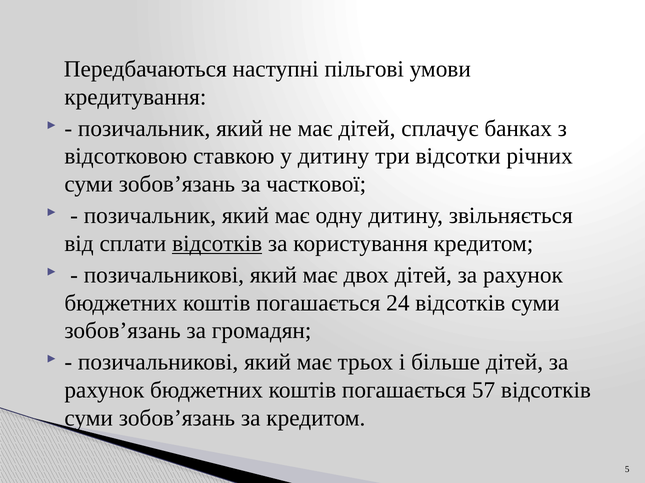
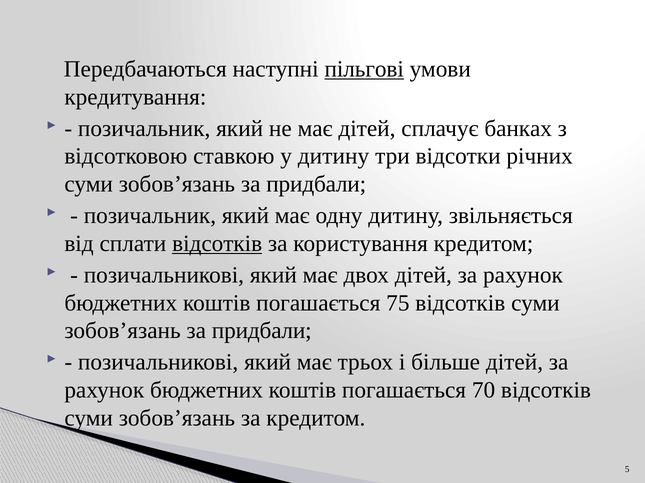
пільгові underline: none -> present (364, 69)
часткової: часткової -> придбали (316, 184)
24: 24 -> 75 (398, 303)
громадян: громадян -> придбали (262, 331)
57: 57 -> 70 (484, 391)
